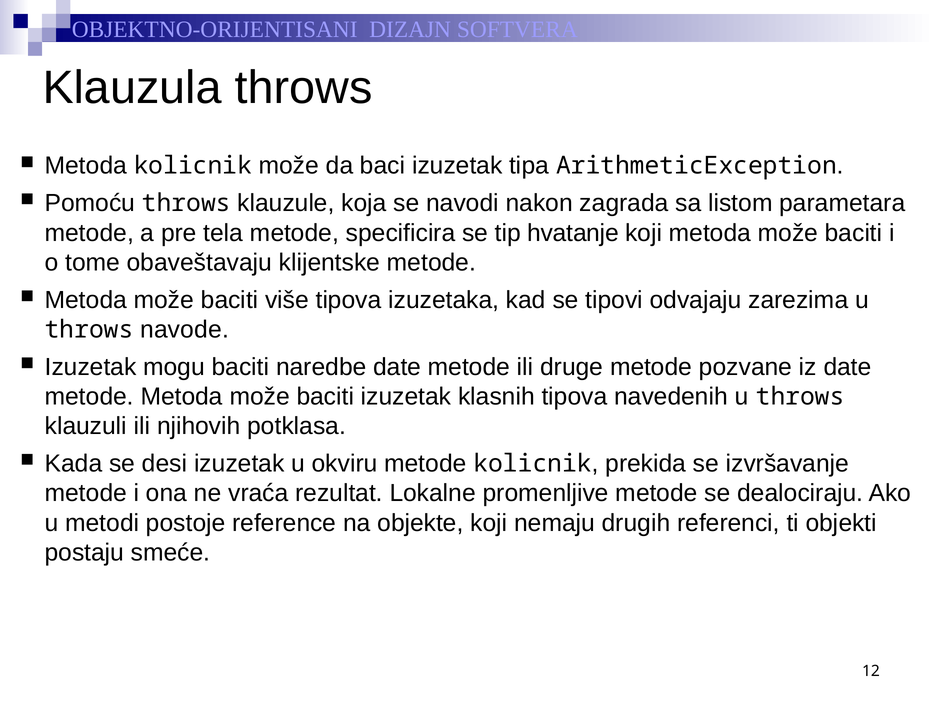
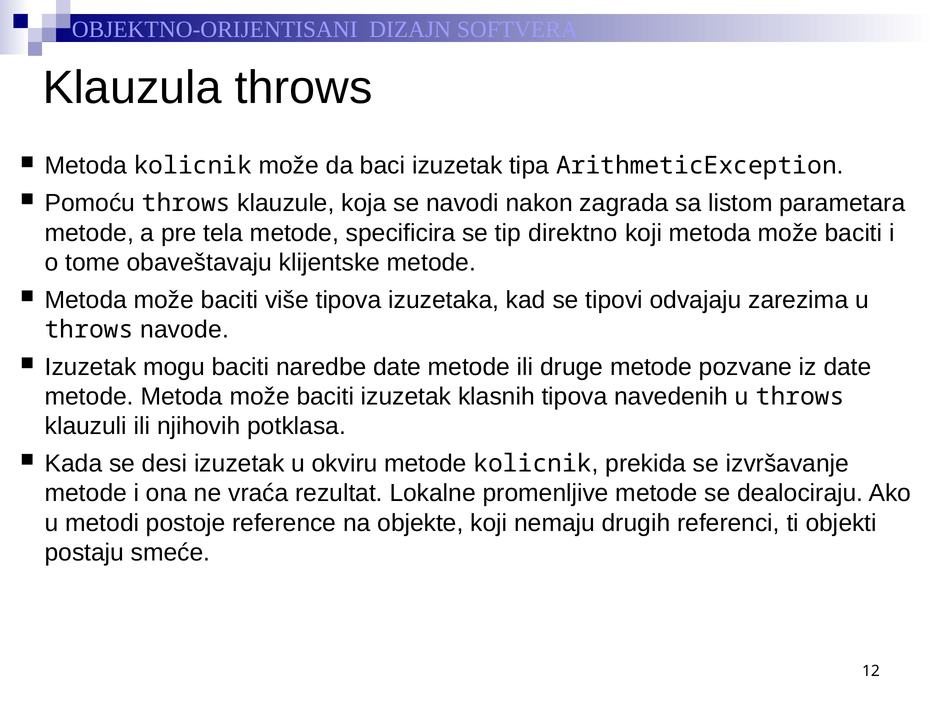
hvatanje: hvatanje -> direktno (573, 233)
